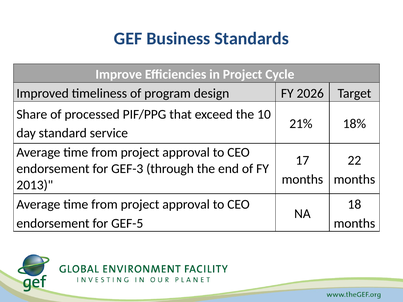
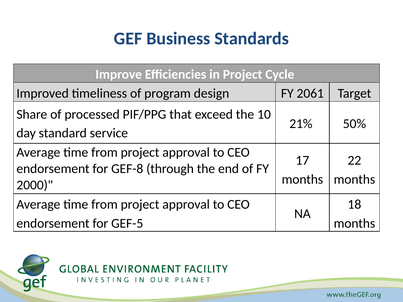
2026: 2026 -> 2061 (310, 93)
18%: 18% -> 50% (354, 124)
GEF-3: GEF-3 -> GEF-8 (127, 169)
2013: 2013 -> 2000 (35, 185)
